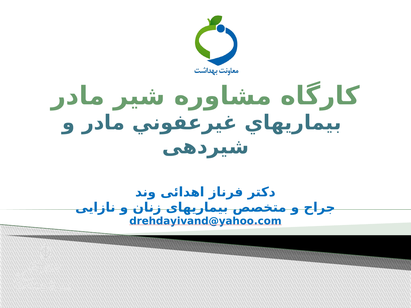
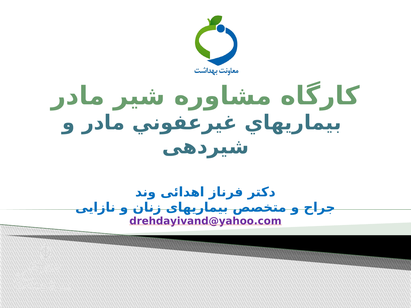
drehdayivand@yahoo.com colour: blue -> purple (205, 221)
